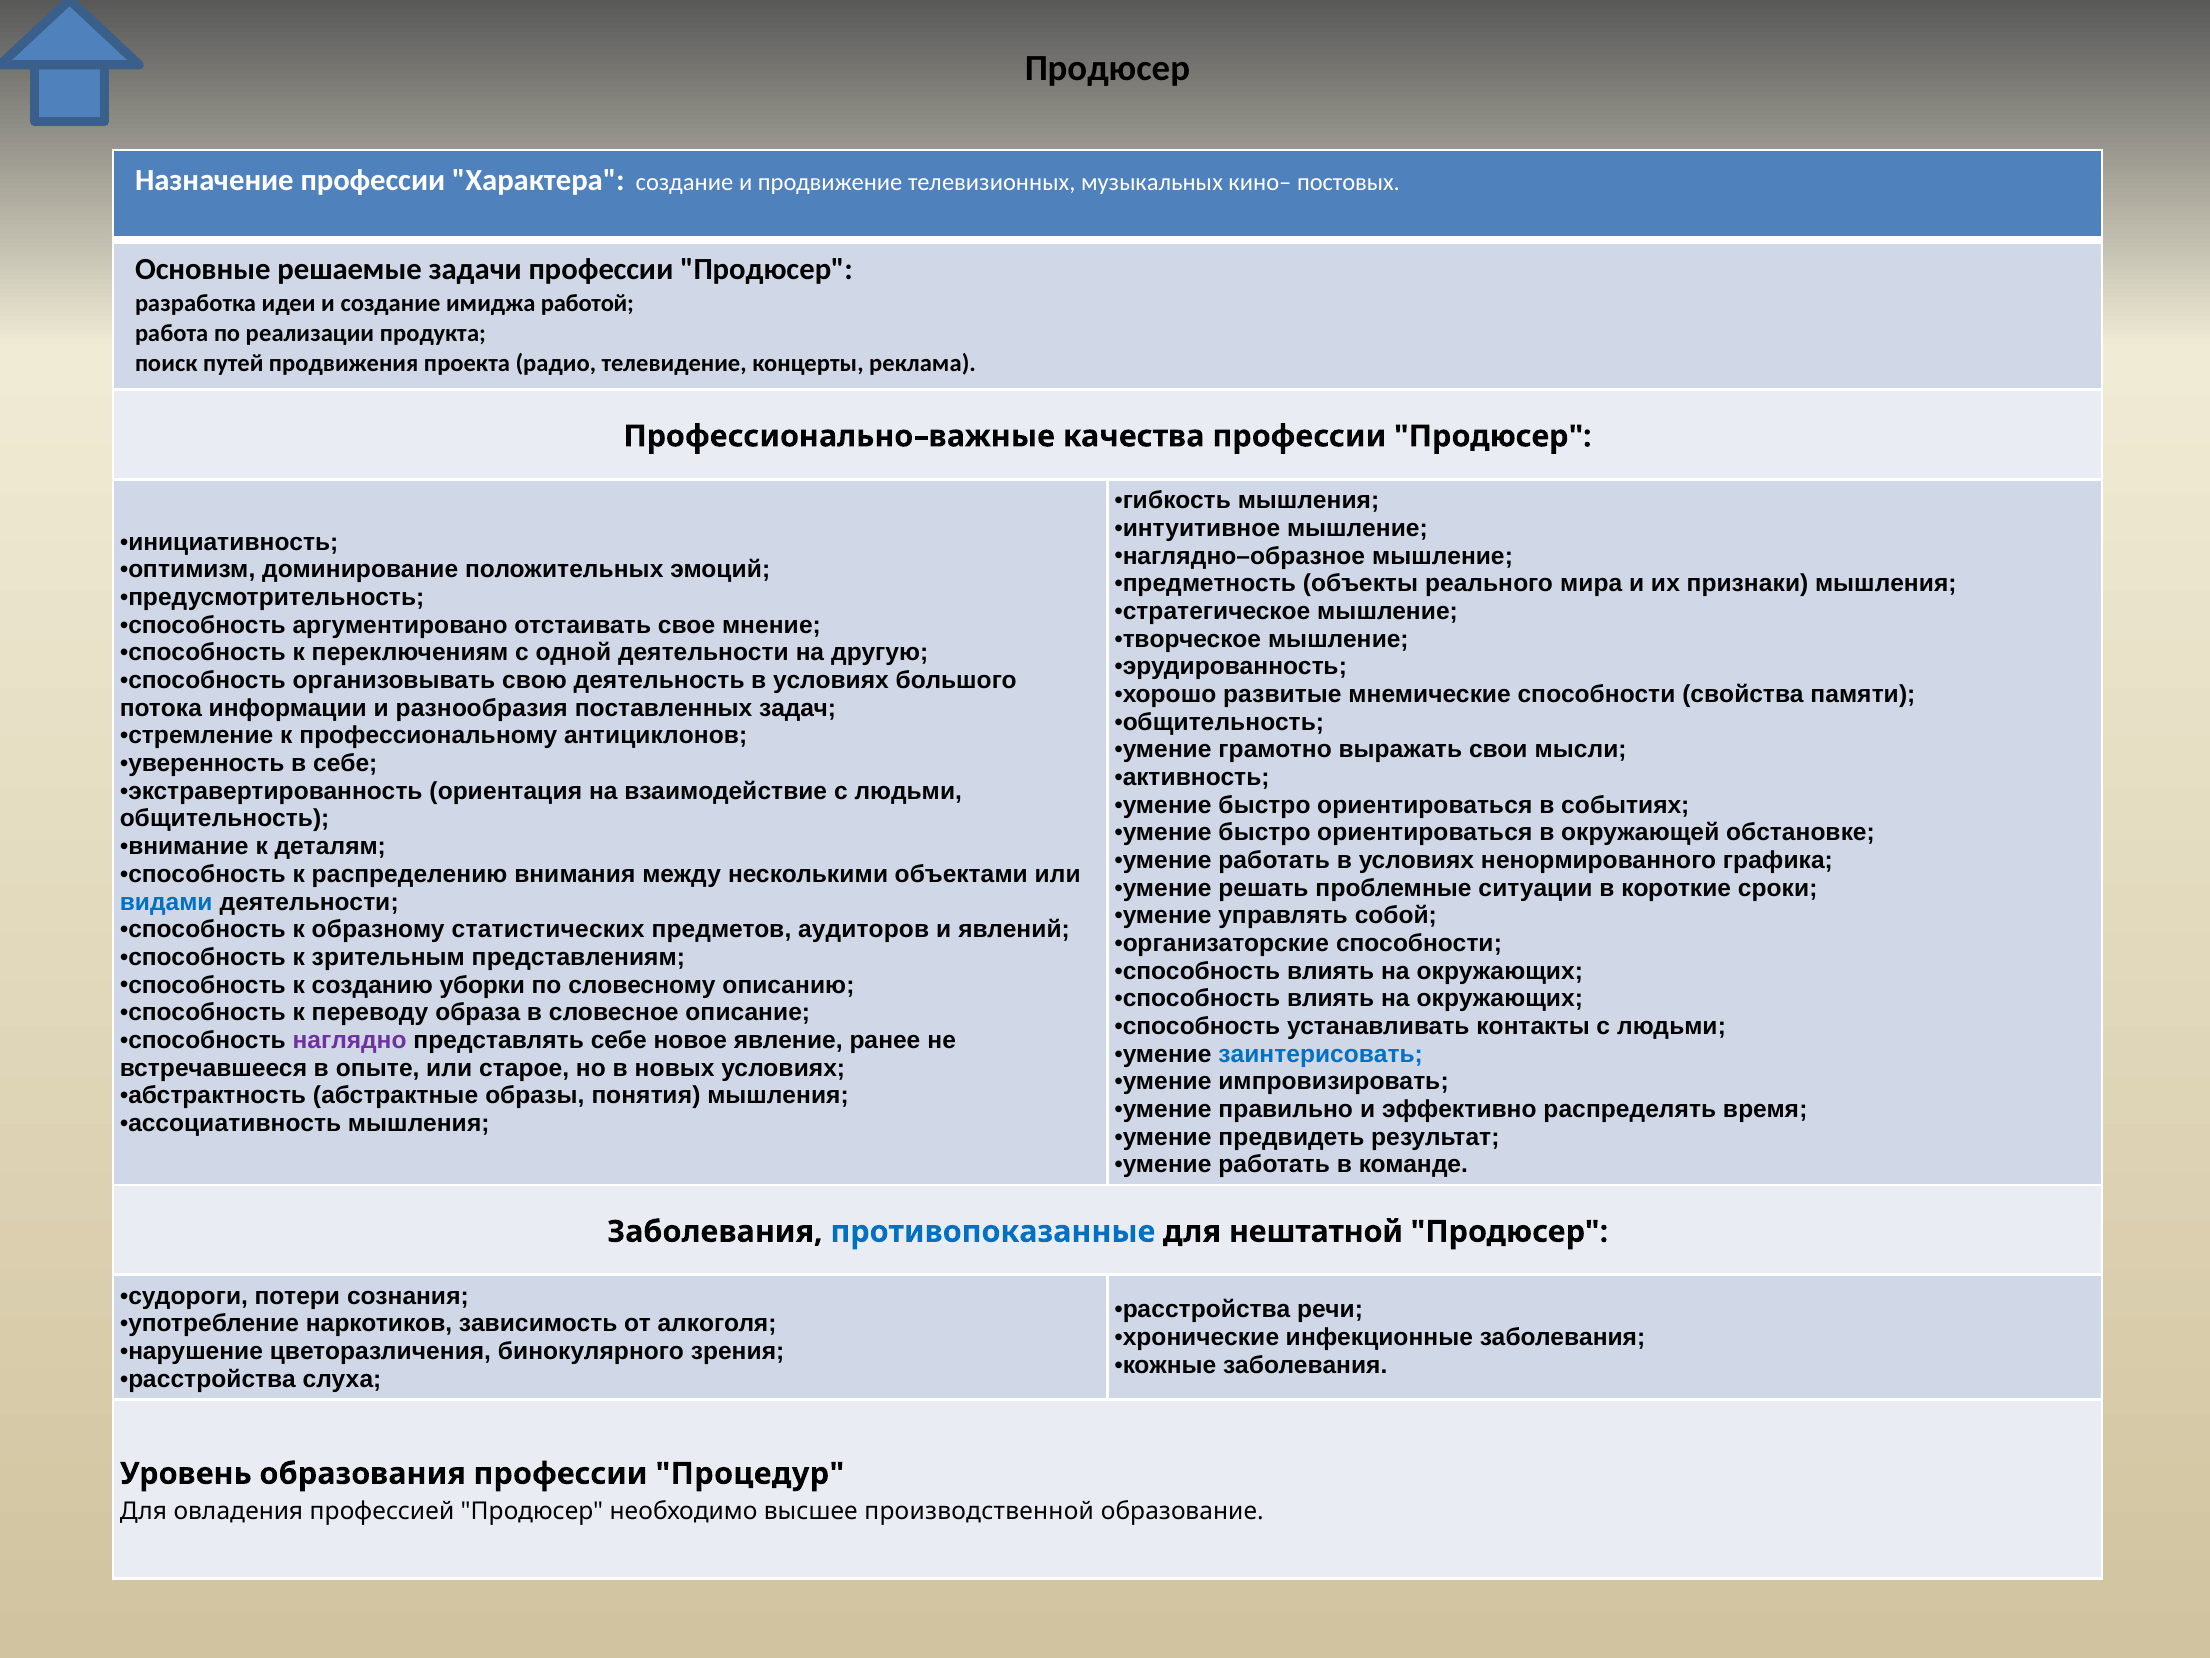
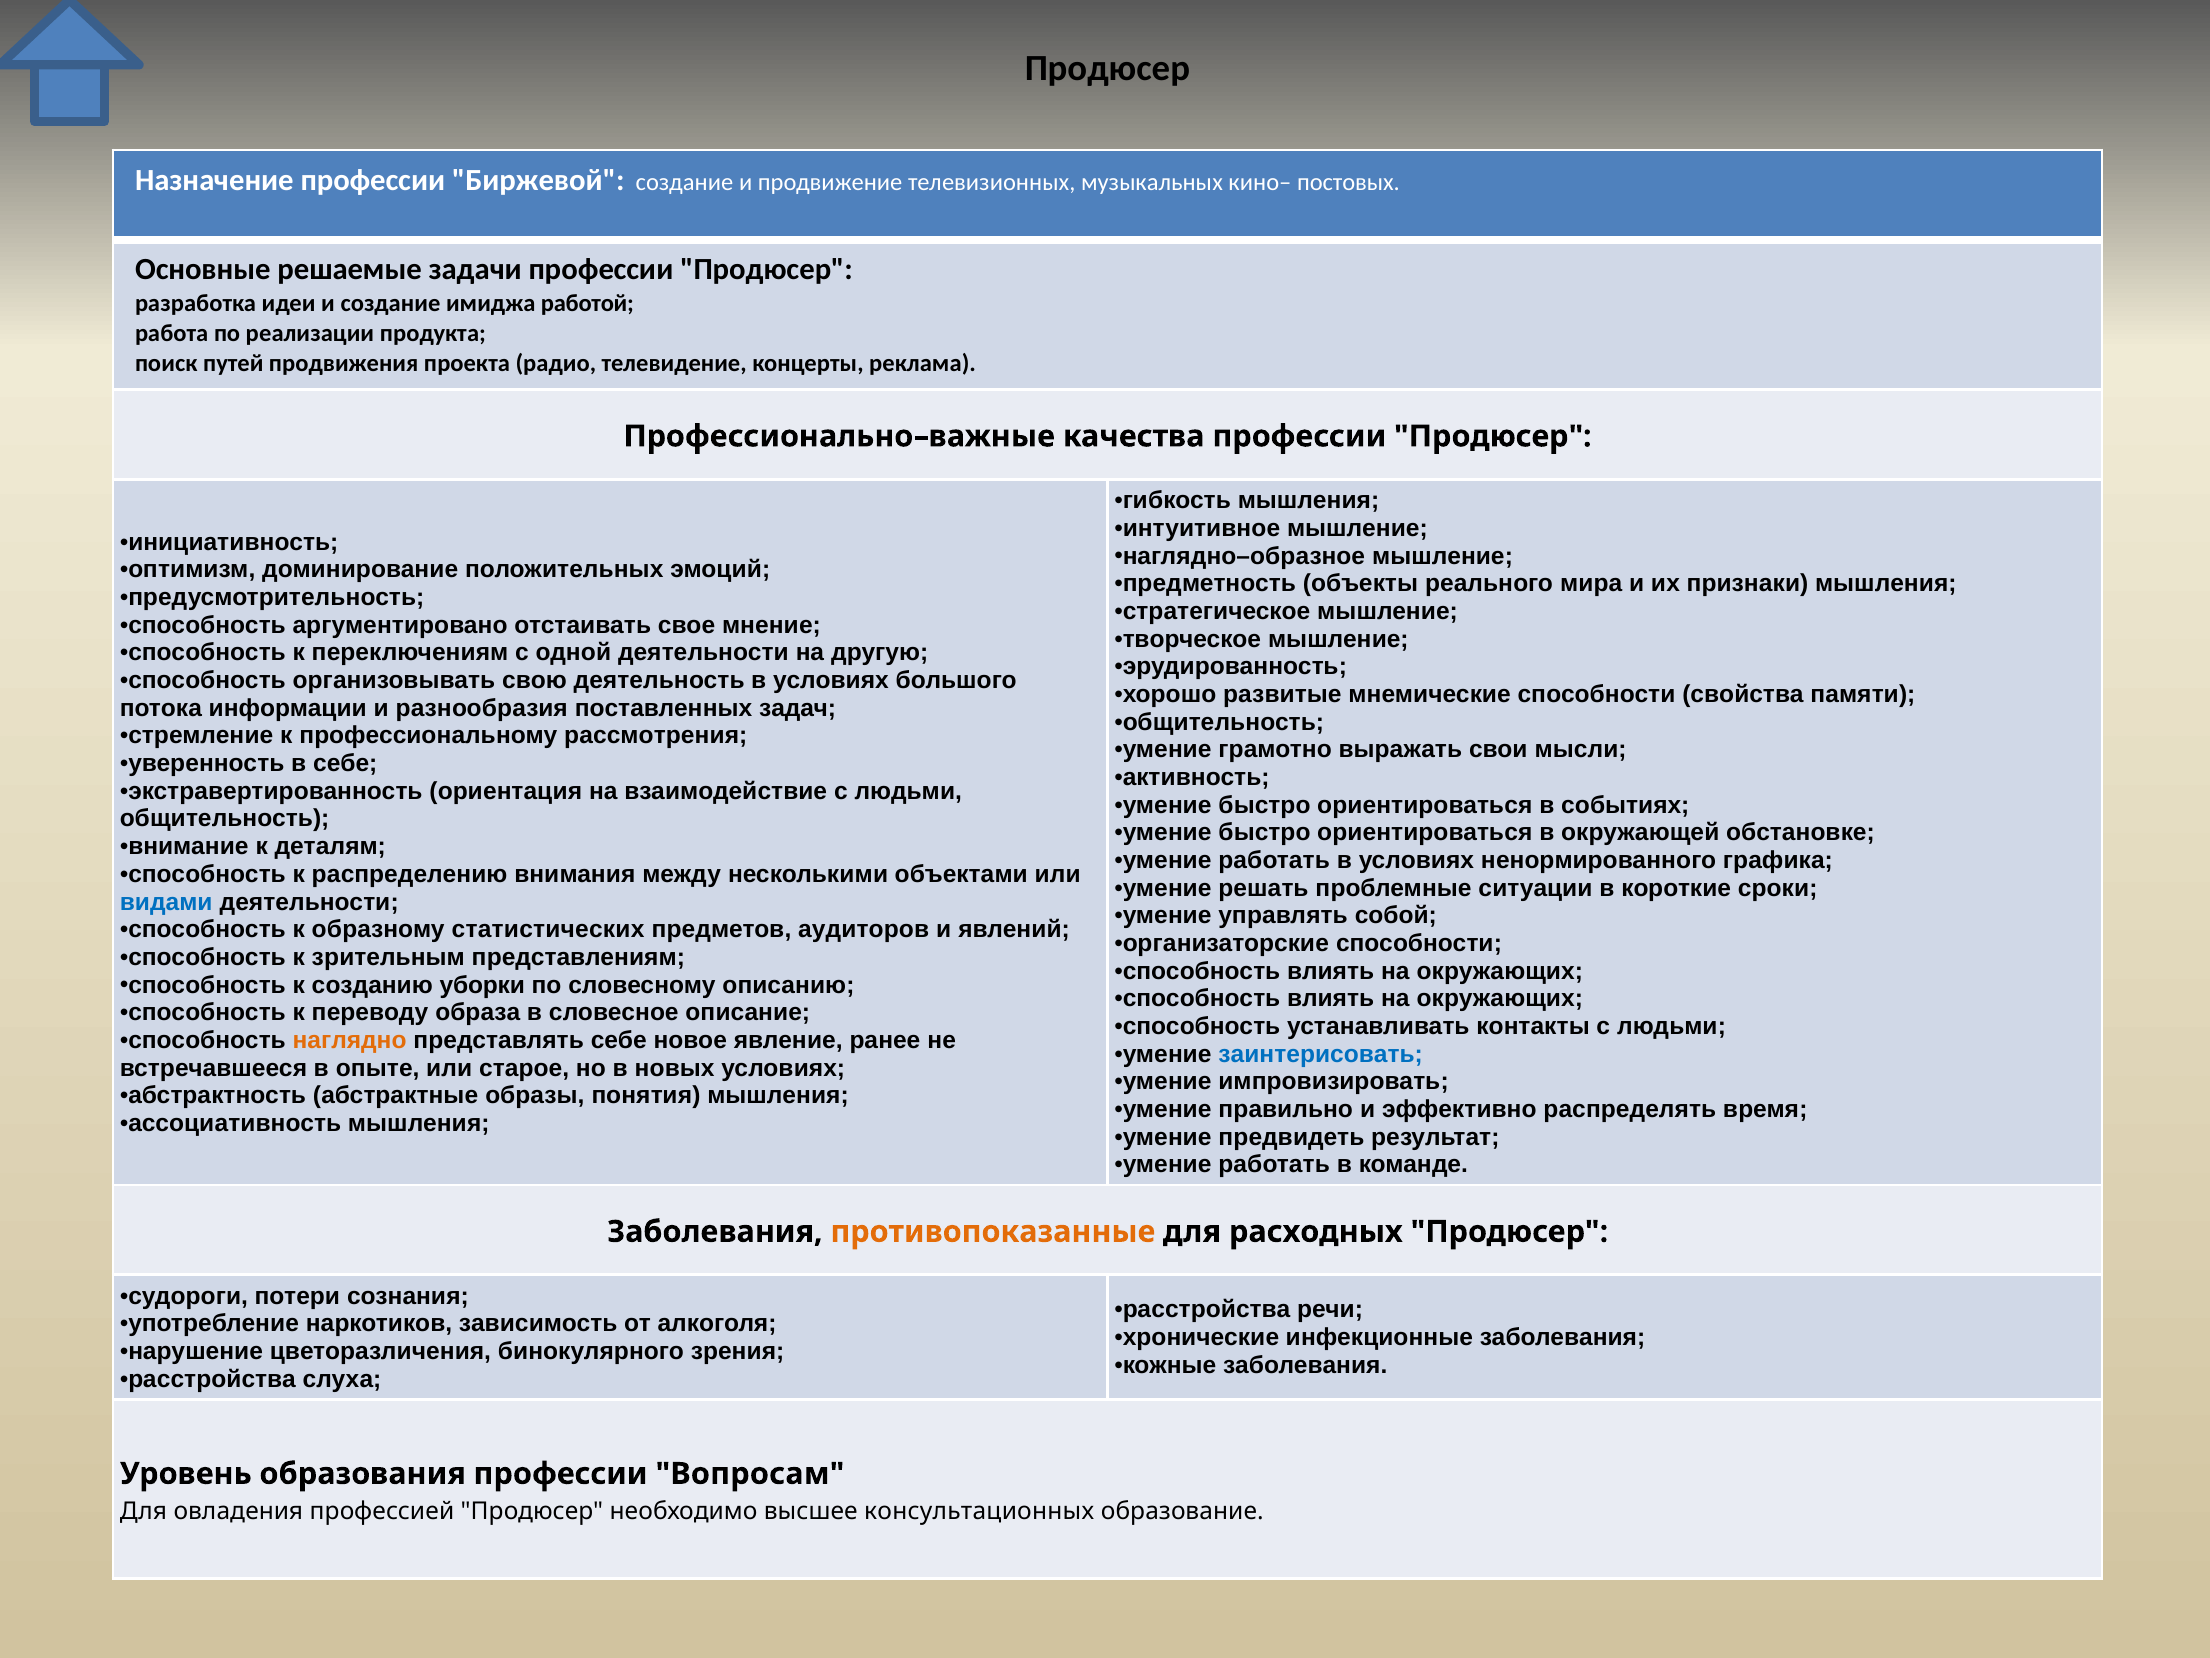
Характера: Характера -> Биржевой (538, 180)
антициклонов: антициклонов -> рассмотрения (656, 736)
наглядно colour: purple -> orange (350, 1040)
противопоказанные colour: blue -> orange (993, 1231)
нештатной: нештатной -> расходных (1316, 1231)
Процедур: Процедур -> Вопросам (750, 1473)
производственной: производственной -> консультационных (979, 1511)
